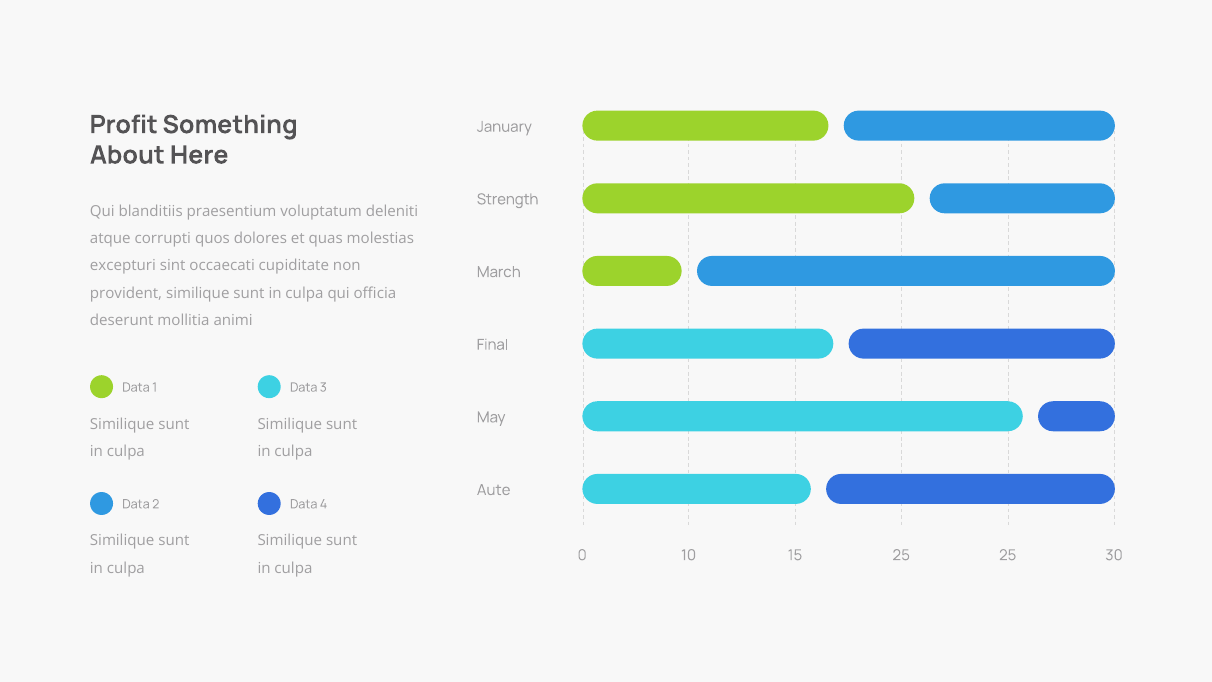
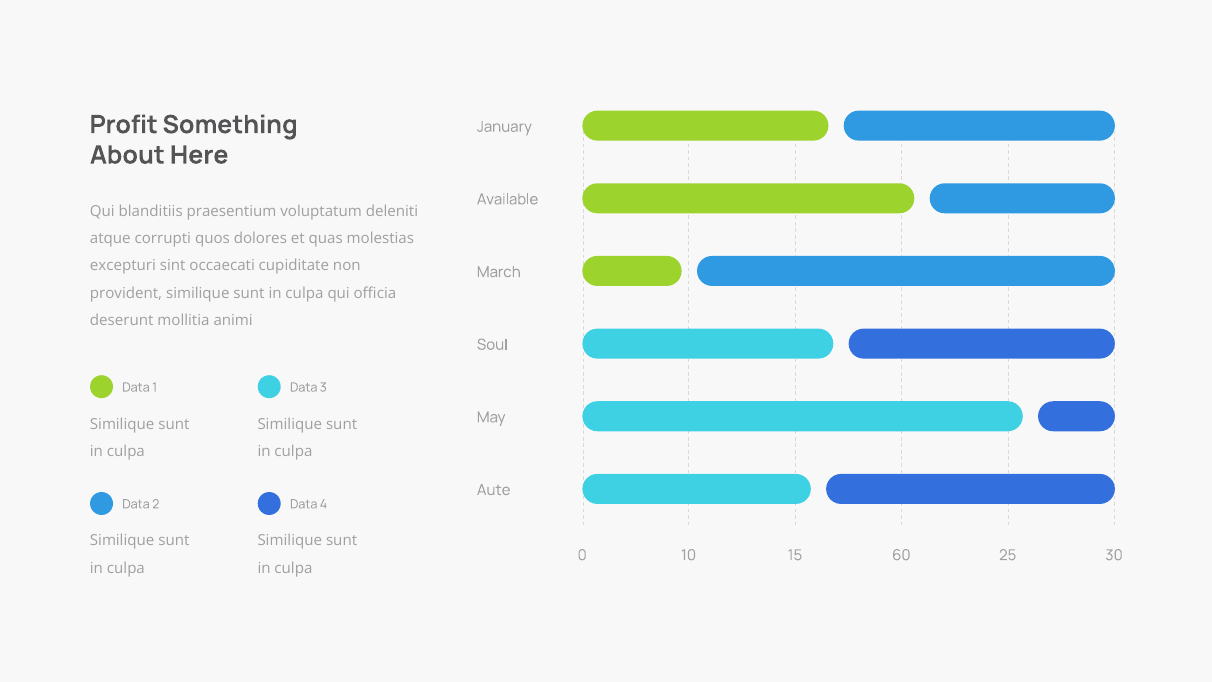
Strength: Strength -> Available (508, 199)
Final: Final -> Soul (492, 345)
15 25: 25 -> 60 (901, 555)
